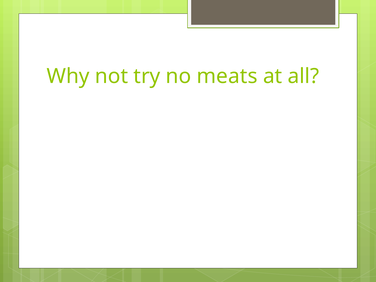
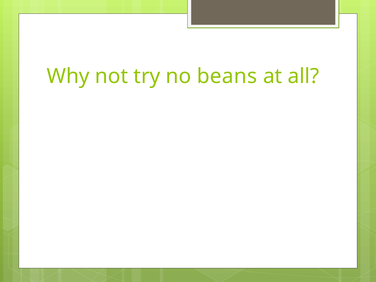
meats: meats -> beans (227, 76)
